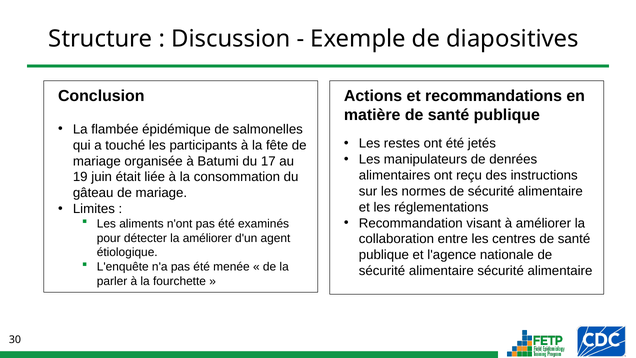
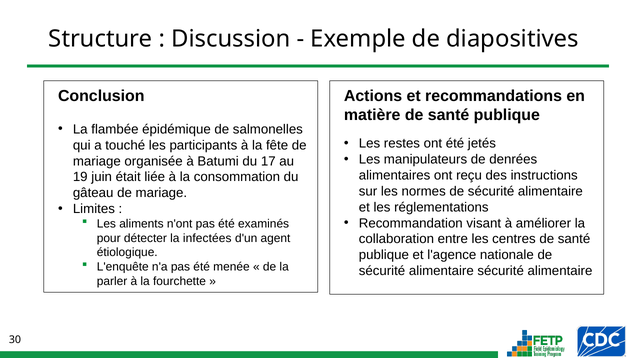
la améliorer: améliorer -> infectées (207, 238)
